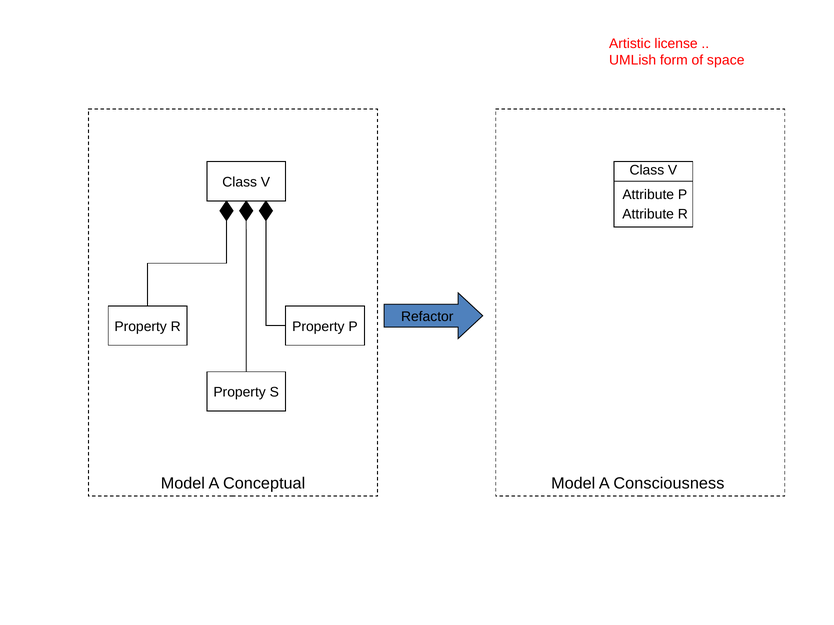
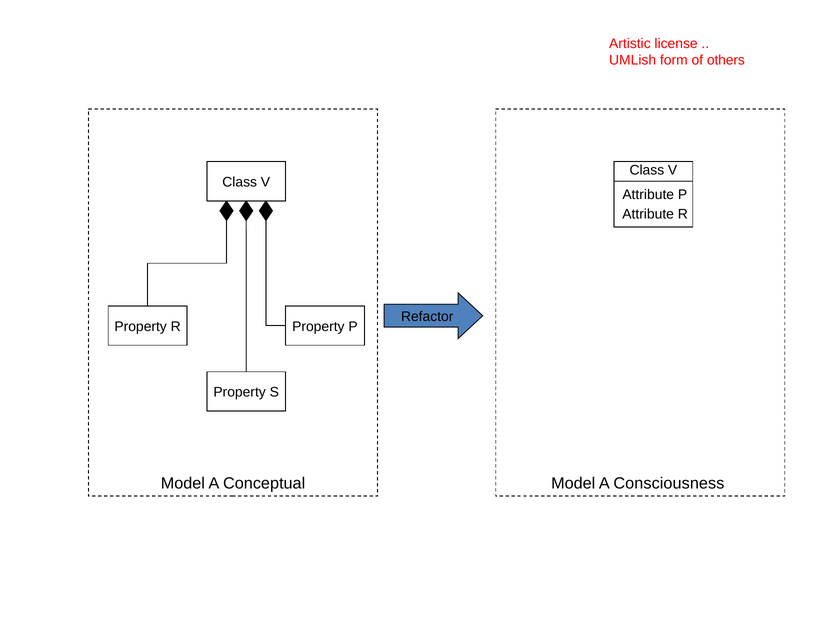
space: space -> others (726, 60)
